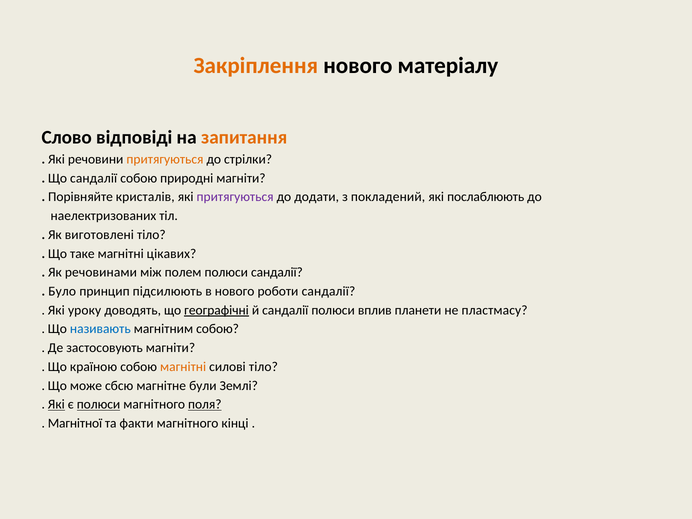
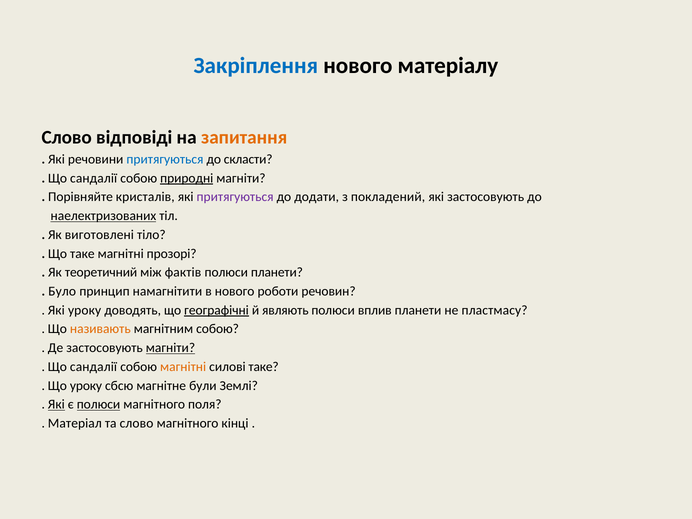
Закріплення colour: orange -> blue (256, 66)
притягуються colour: orange -> blue (165, 159)
стрілки: стрілки -> скласти (248, 159)
природні underline: none -> present (187, 178)
які послаблюють: послаблюють -> застосовують (486, 197)
наелектризованих underline: none -> present (103, 216)
цікавих: цікавих -> прозорі (172, 254)
речовинами: речовинами -> теоретичний (101, 272)
полем: полем -> фактів (183, 272)
полюси сандалії: сандалії -> планети (277, 272)
підсилюють: підсилюють -> намагнітити (167, 291)
роботи сандалії: сандалії -> речовин (329, 291)
й сандалії: сандалії -> являють (285, 310)
називають colour: blue -> orange (100, 329)
магніти underline: none -> present (170, 348)
країною: країною -> сандалії (94, 367)
силові тіло: тіло -> таке (264, 367)
Що може: може -> уроку (86, 386)
поля underline: present -> none (205, 404)
Магнітної: Магнітної -> Матеріал (75, 423)
та факти: факти -> слово (137, 423)
